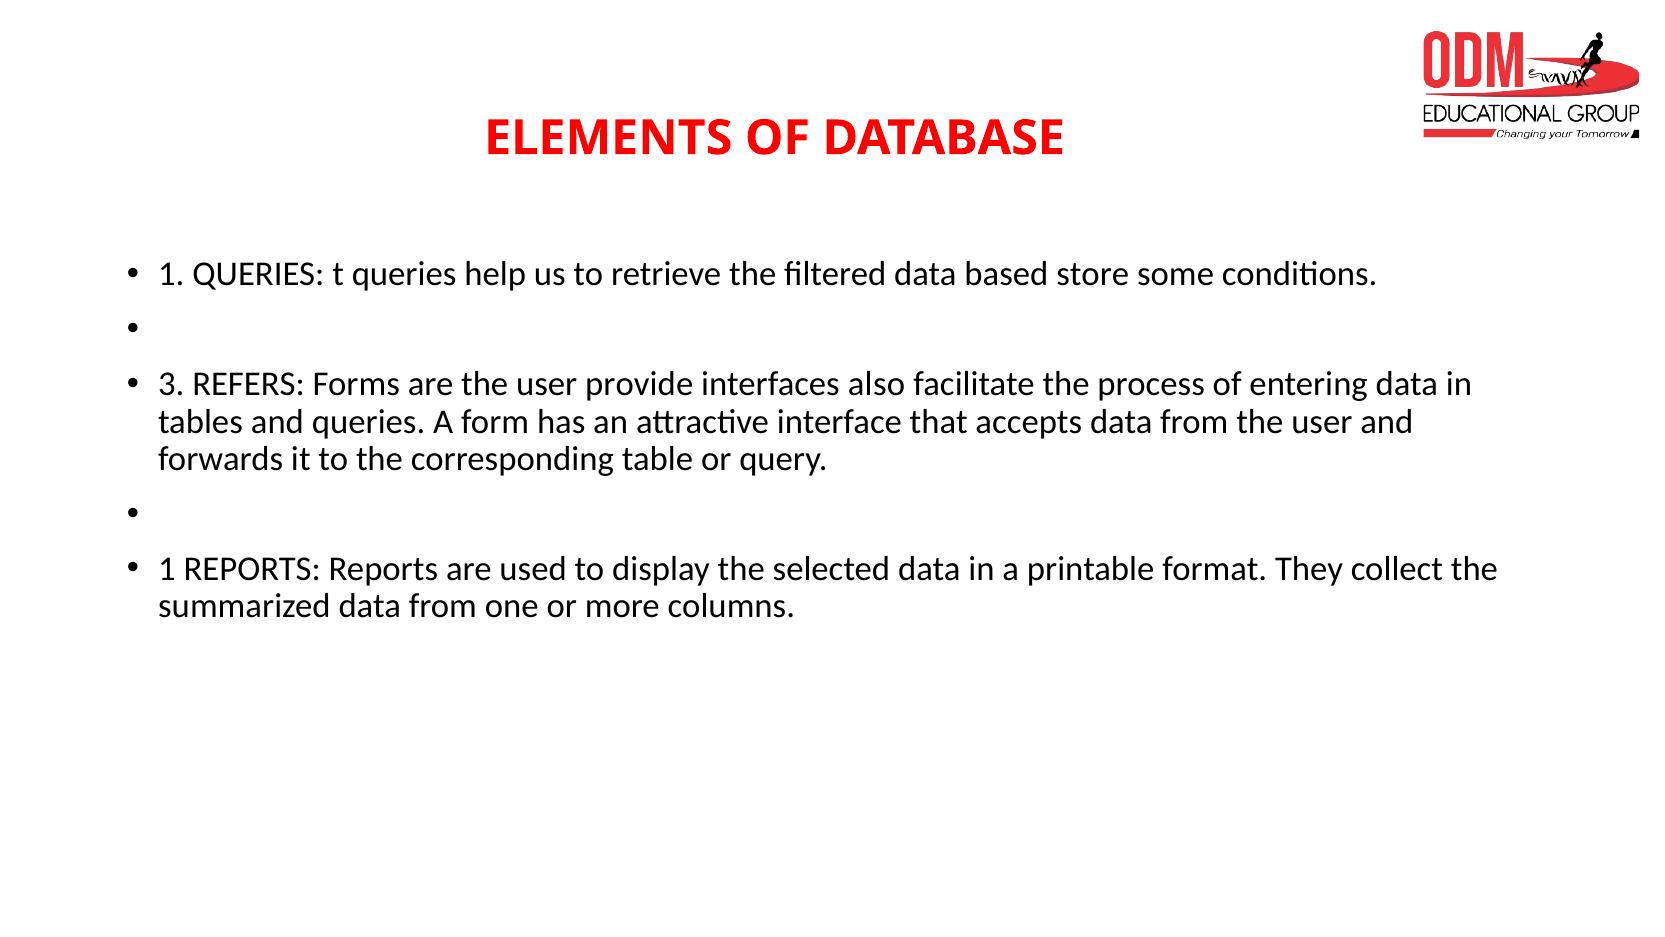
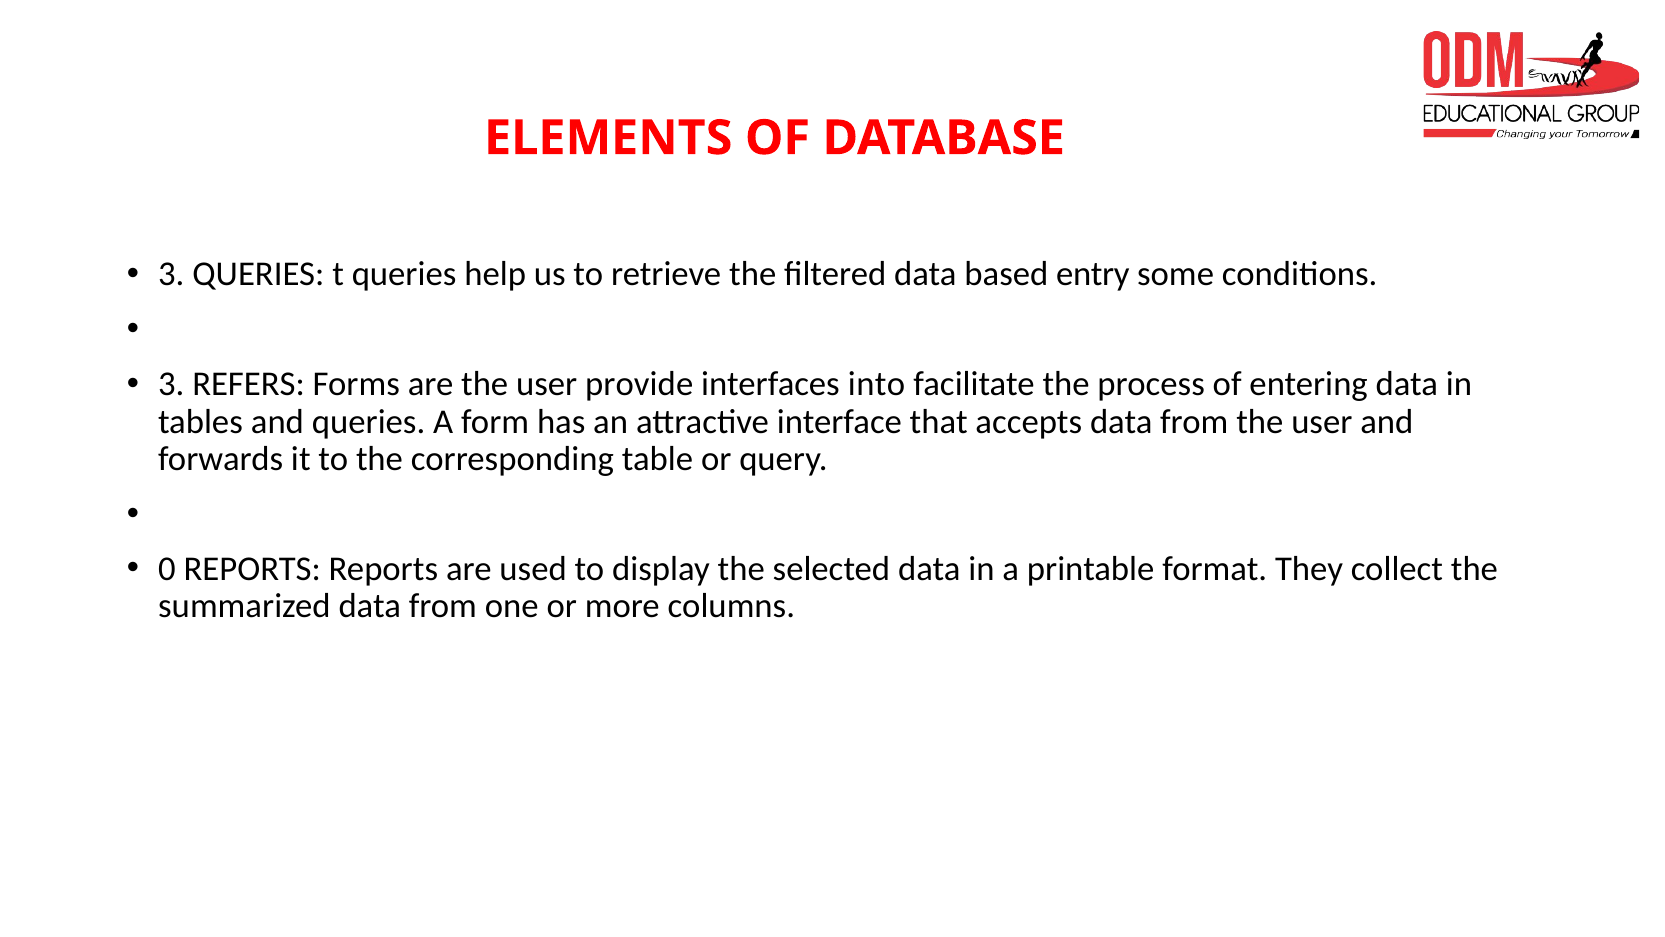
1: 1 -> 3 (171, 274)
store: store -> entry (1093, 274)
also: also -> into (877, 384)
1: 1 -> 0 (167, 569)
